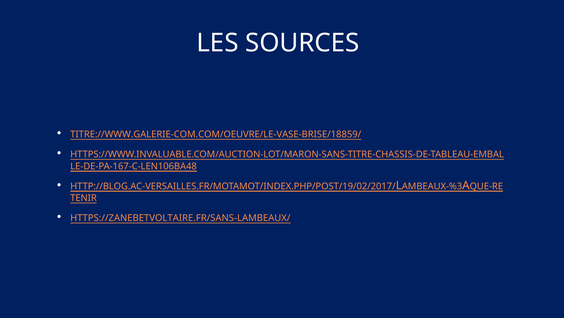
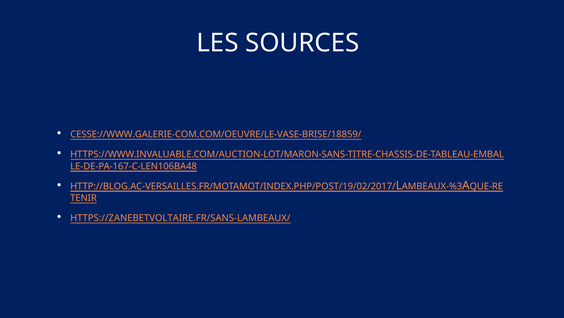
TITRE://WWW.GALERIE-COM.COM/OEUVRE/LE-VASE-BRISE/18859/: TITRE://WWW.GALERIE-COM.COM/OEUVRE/LE-VASE-BRISE/18859/ -> CESSE://WWW.GALERIE-COM.COM/OEUVRE/LE-VASE-BRISE/18859/ (216, 134)
